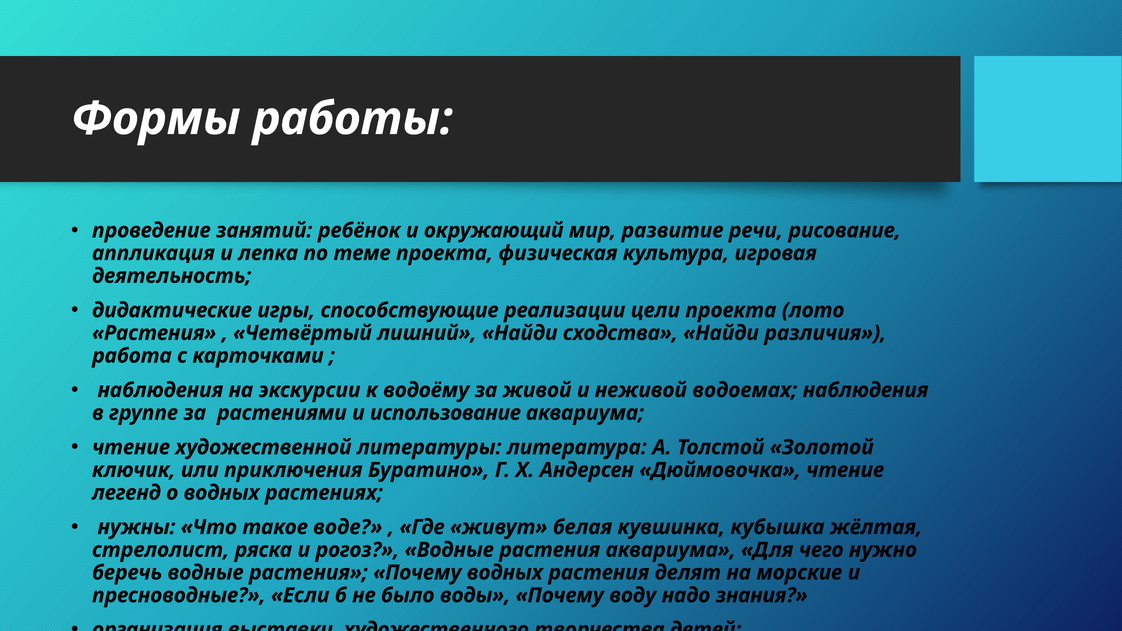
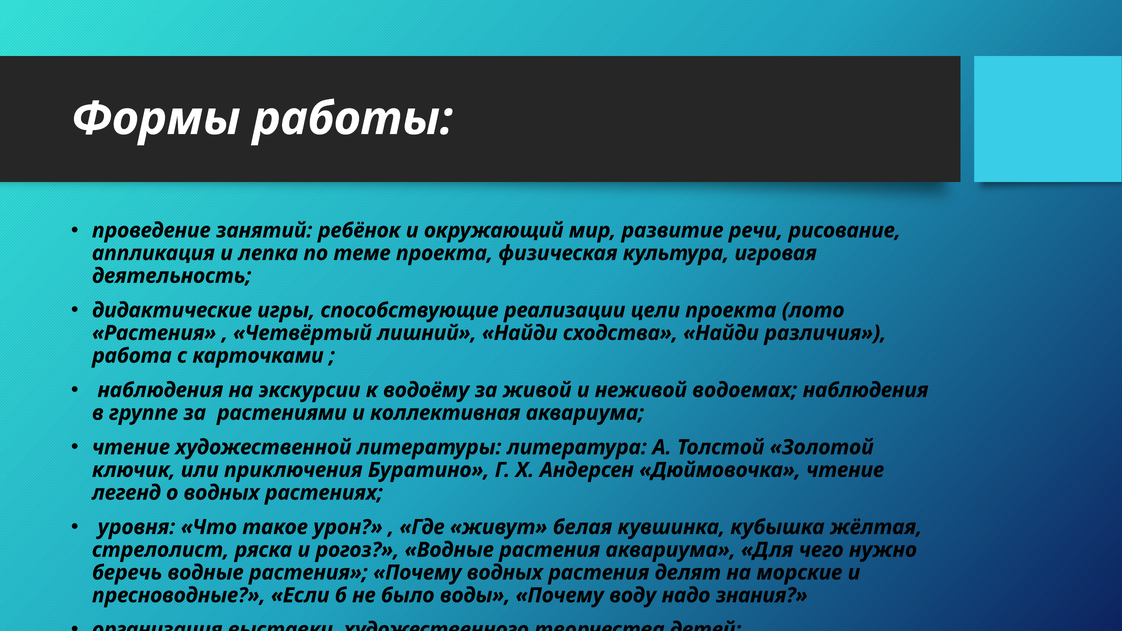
использование: использование -> коллективная (445, 413)
нужны: нужны -> уровня (136, 527)
воде: воде -> урон (348, 527)
